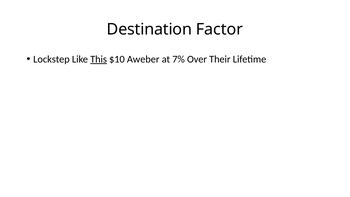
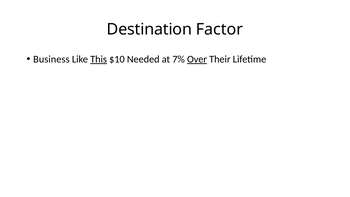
Lockstep: Lockstep -> Business (51, 59)
Aweber: Aweber -> Needed (143, 59)
Over underline: none -> present (197, 59)
